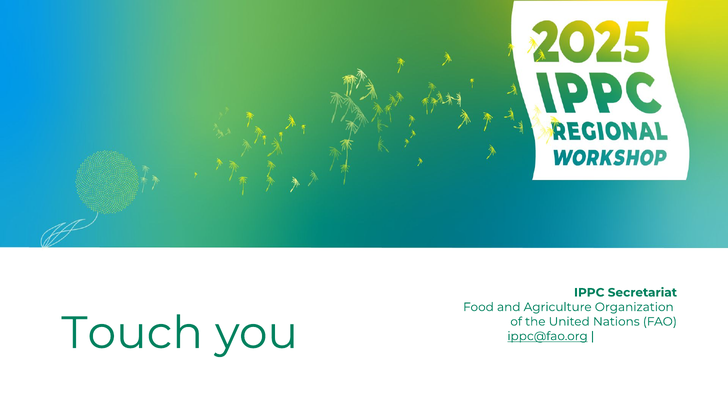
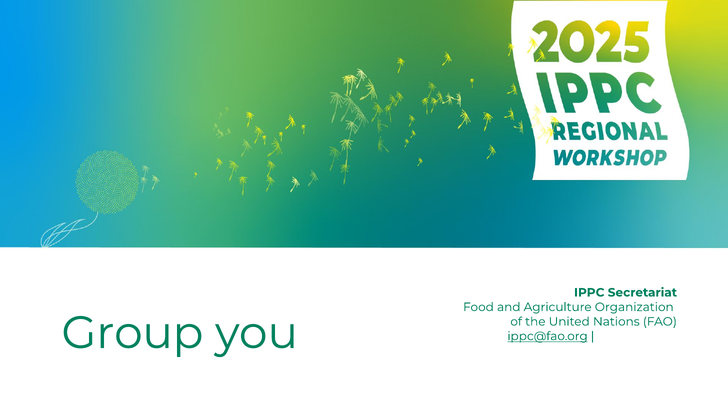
Touch: Touch -> Group (132, 333)
